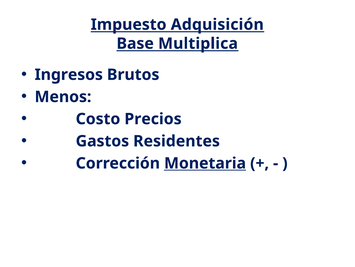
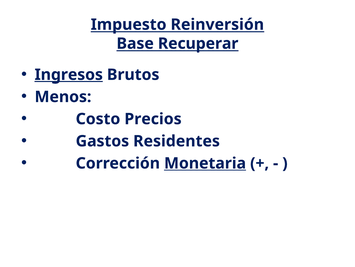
Adquisición: Adquisición -> Reinversión (217, 24)
Multiplica: Multiplica -> Recuperar (198, 43)
Ingresos underline: none -> present (69, 74)
